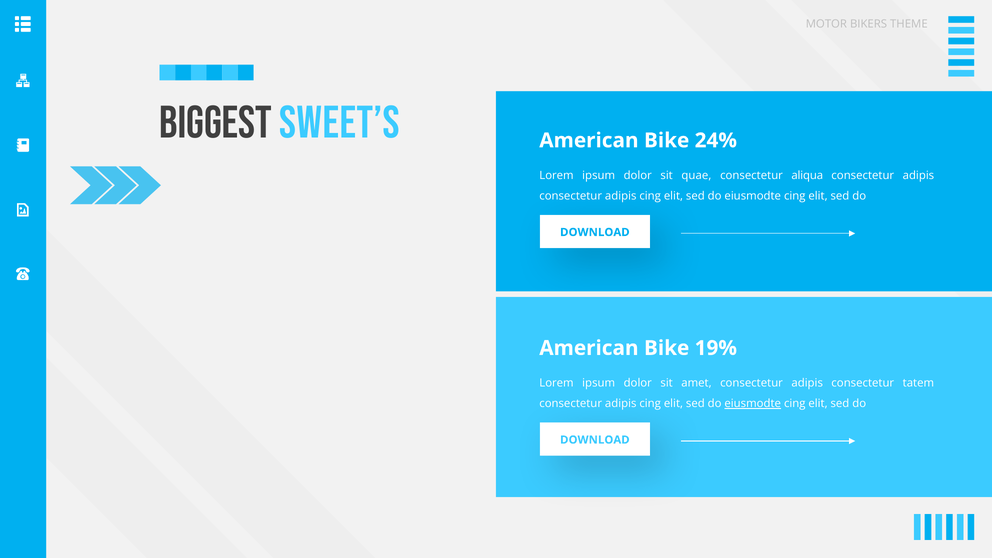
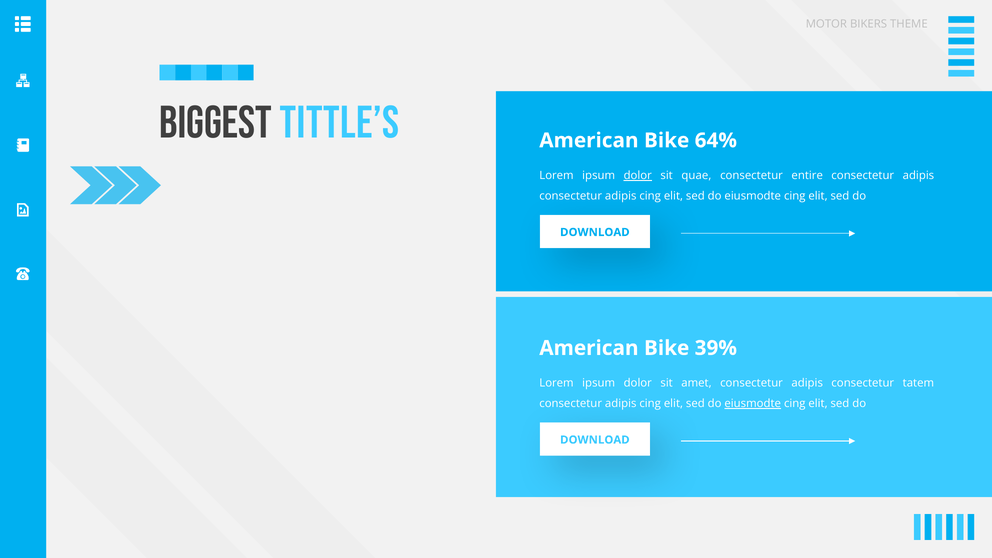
Sweet’s: Sweet’s -> Tittle’s (339, 123)
24%: 24% -> 64% (716, 140)
dolor underline: none -> present (638, 176)
aliqua: aliqua -> entire (807, 176)
19%: 19% -> 39% (716, 348)
